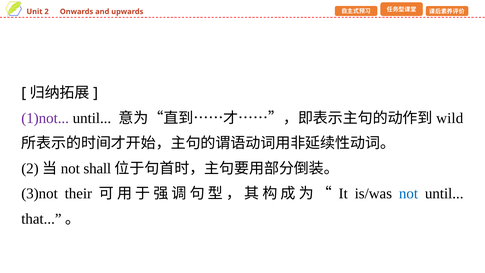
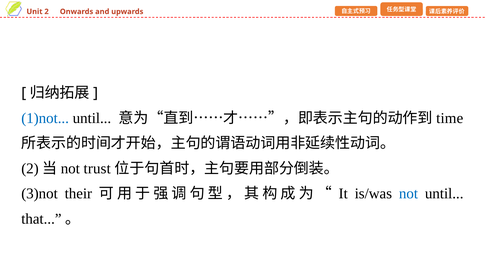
1)not colour: purple -> blue (45, 118)
wild: wild -> time (450, 118)
shall: shall -> trust (97, 168)
